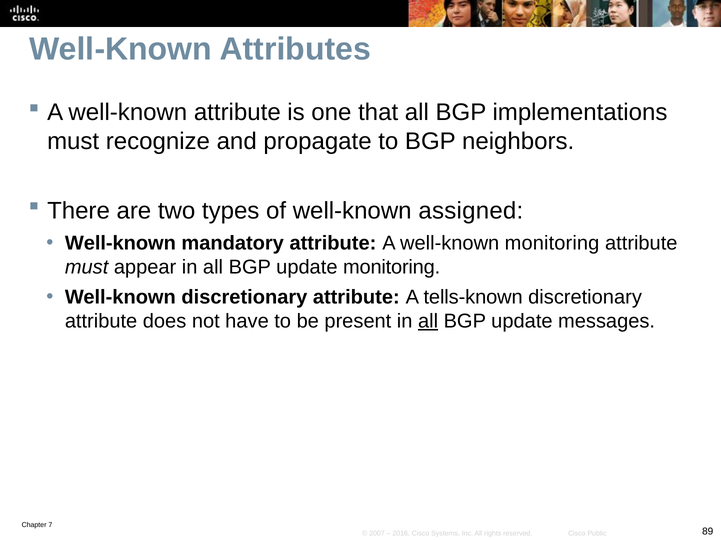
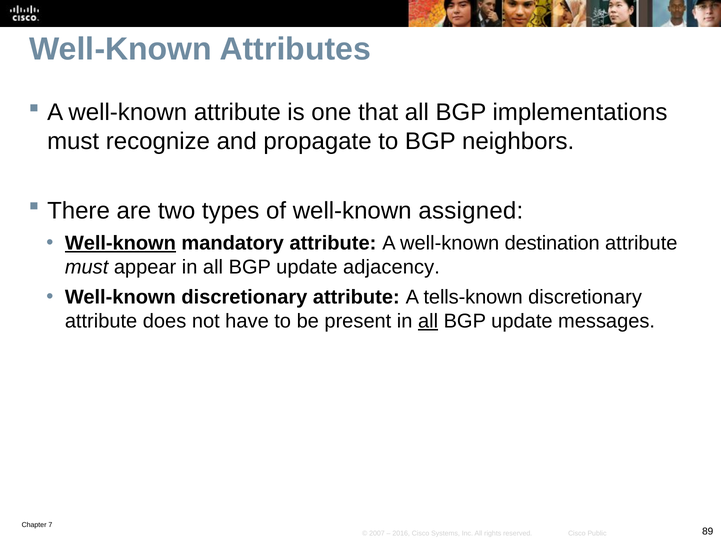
Well-known underline: none -> present (120, 243)
well-known monitoring: monitoring -> destination (552, 243)
update monitoring: monitoring -> adjacency (391, 267)
